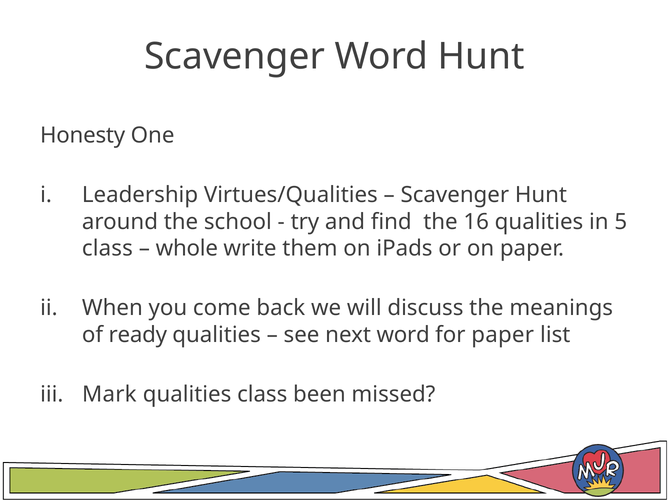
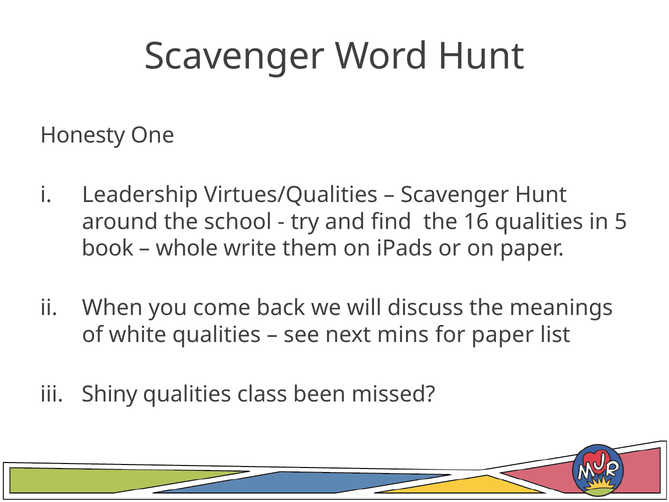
class: class -> book (108, 248)
ready: ready -> white (138, 335)
next word: word -> mins (403, 335)
Mark: Mark -> Shiny (110, 394)
